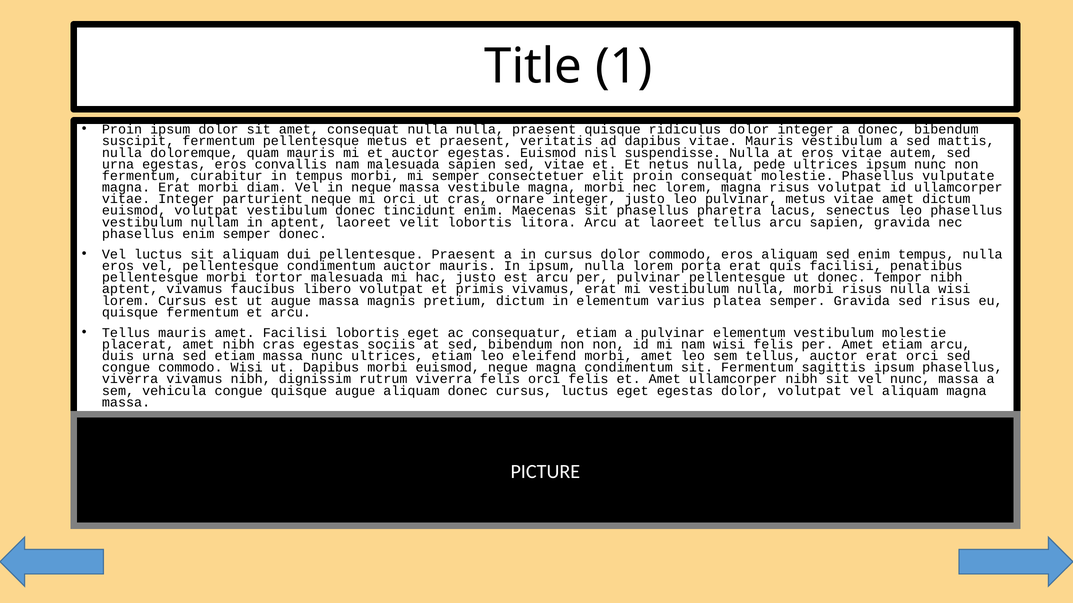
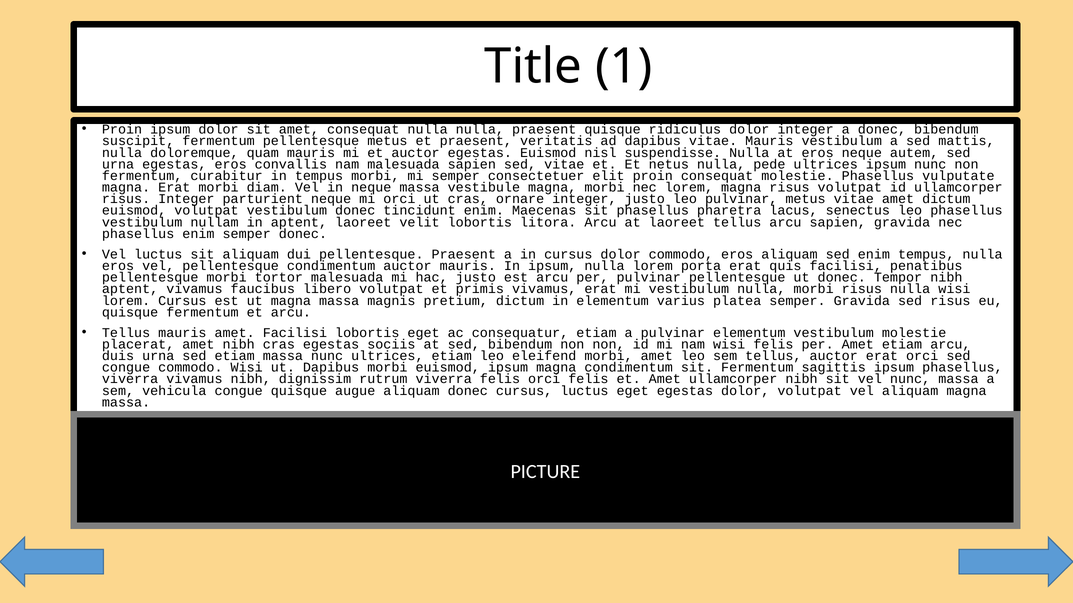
eros vitae: vitae -> neque (862, 153)
vitae: vitae -> risus (126, 199)
ut augue: augue -> magna (291, 301)
euismod neque: neque -> ipsum (508, 368)
